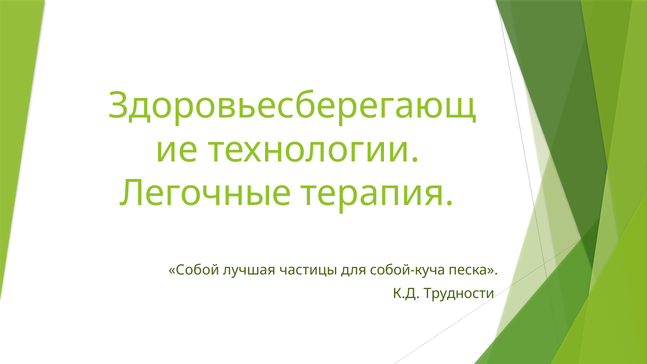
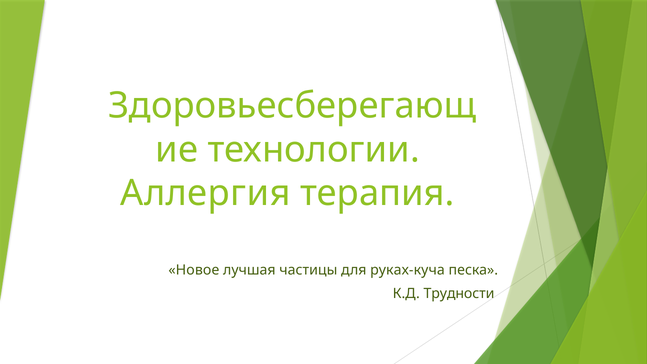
Легочные: Легочные -> Аллергия (206, 193)
Собой: Собой -> Новое (194, 270)
собой-куча: собой-куча -> руках-куча (407, 270)
